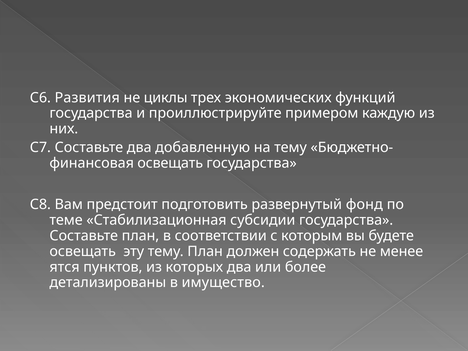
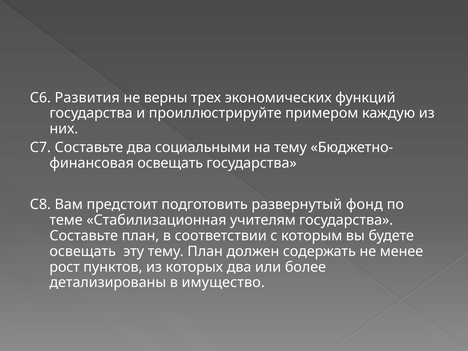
циклы: циклы -> верны (166, 98)
добавленную: добавленную -> социальными (203, 148)
субсидии: субсидии -> учителям (263, 220)
ятся: ятся -> рост (65, 267)
